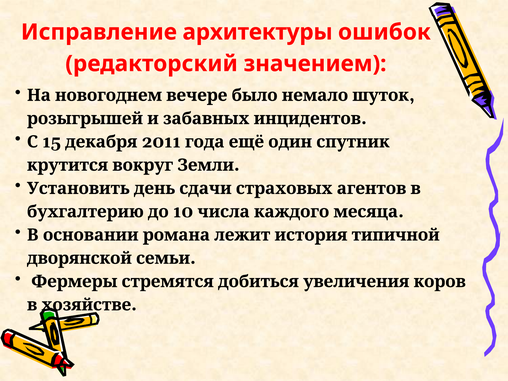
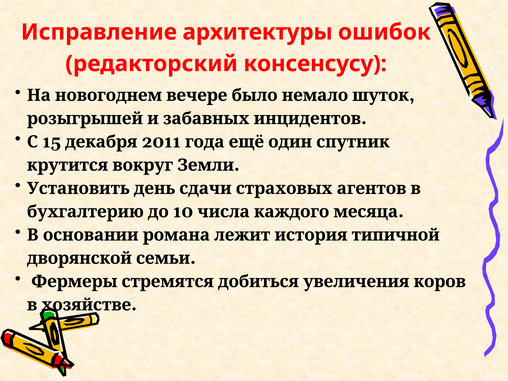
значением: значением -> консенсусу (315, 64)
